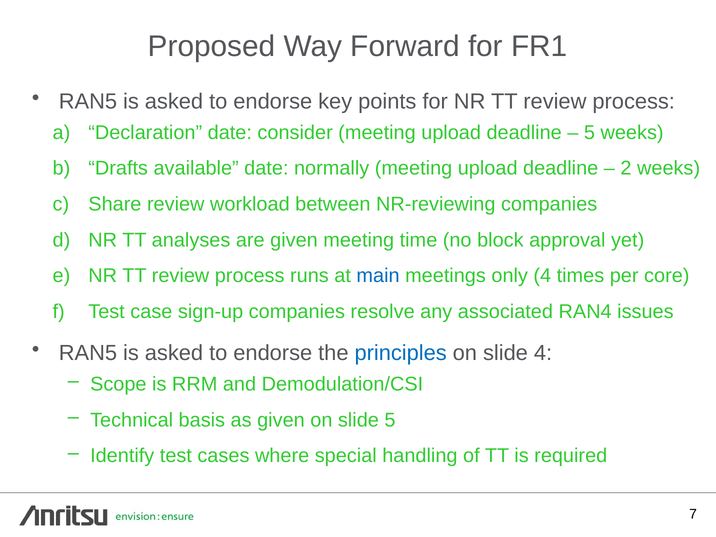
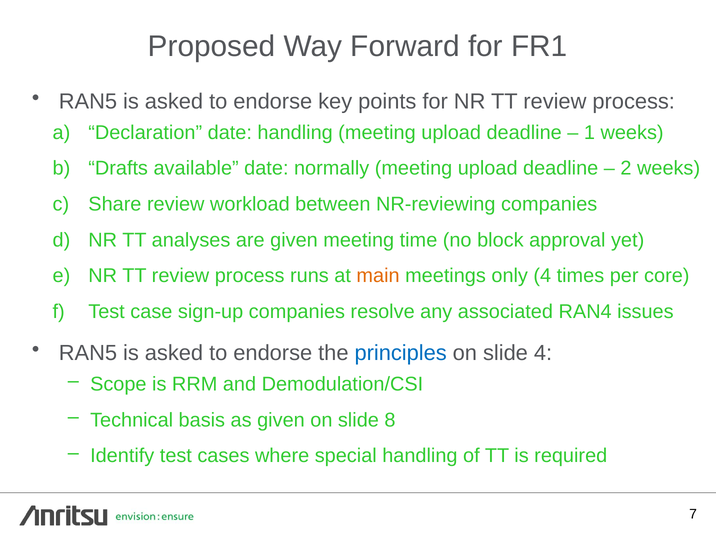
date consider: consider -> handling (295, 133)
5: 5 -> 1 (589, 133)
main colour: blue -> orange (378, 276)
slide 5: 5 -> 8 (390, 420)
